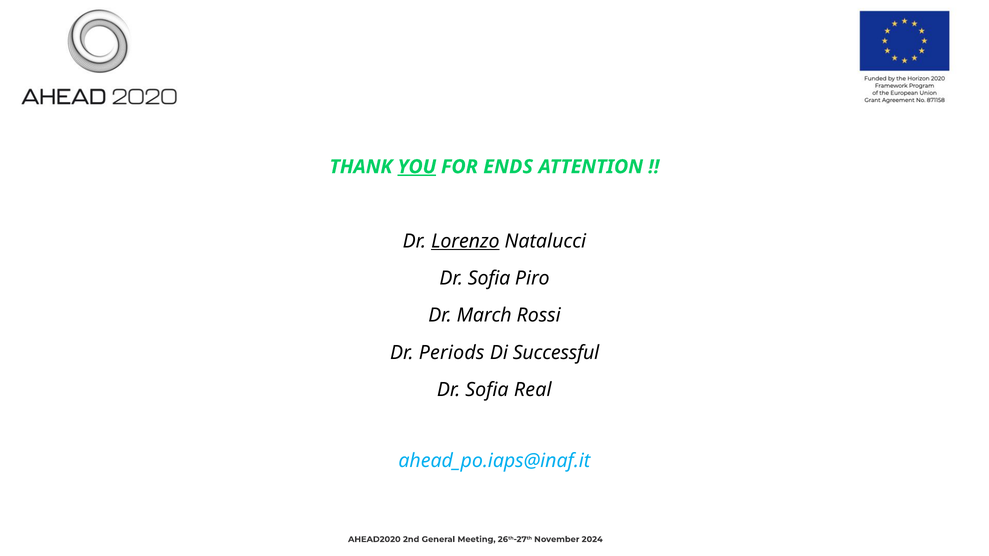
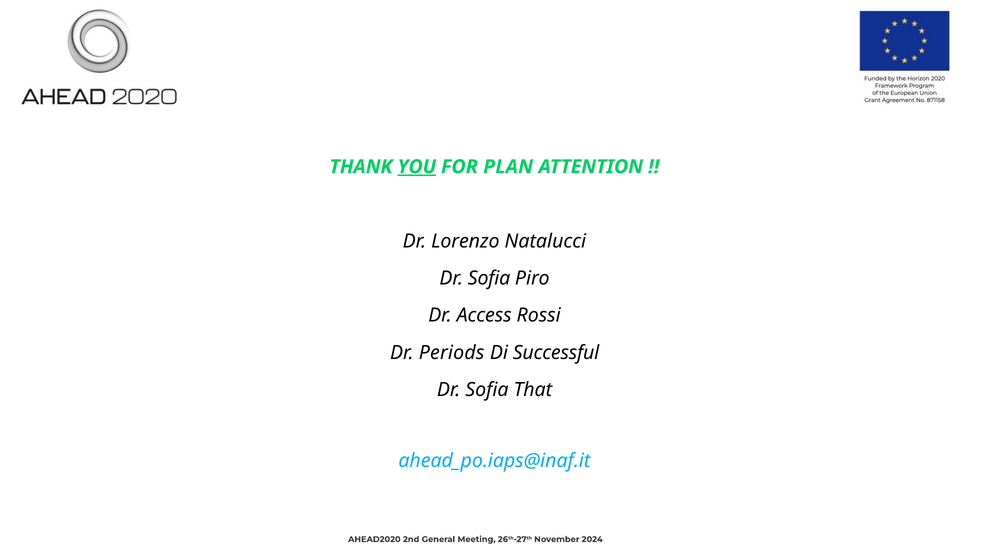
ENDS: ENDS -> PLAN (508, 167)
Lorenzo underline: present -> none (465, 241)
March: March -> Access (484, 316)
Real: Real -> That (533, 390)
